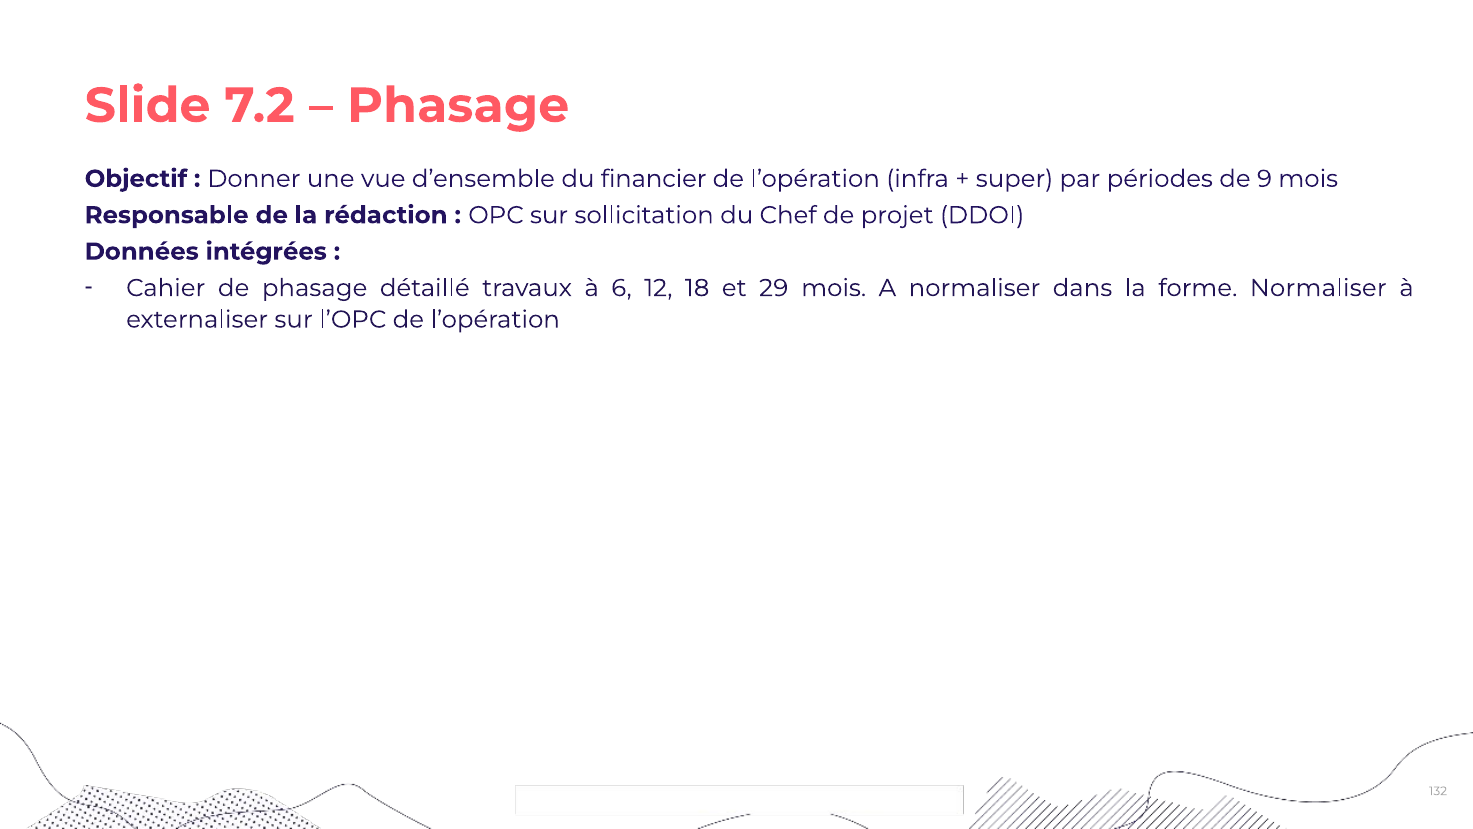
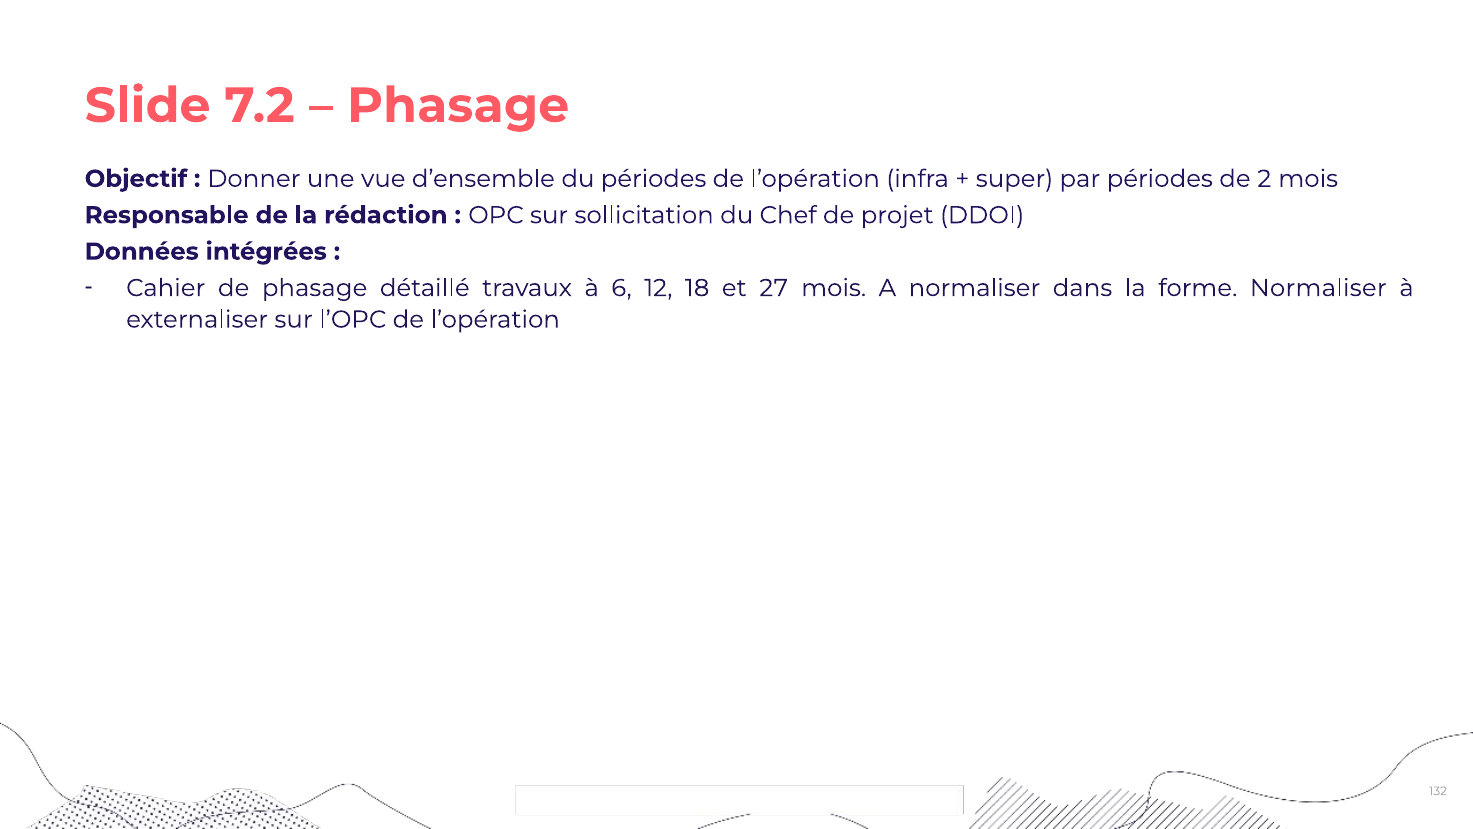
du financier: financier -> périodes (654, 179)
9: 9 -> 2 (1264, 179)
29: 29 -> 27 (774, 288)
